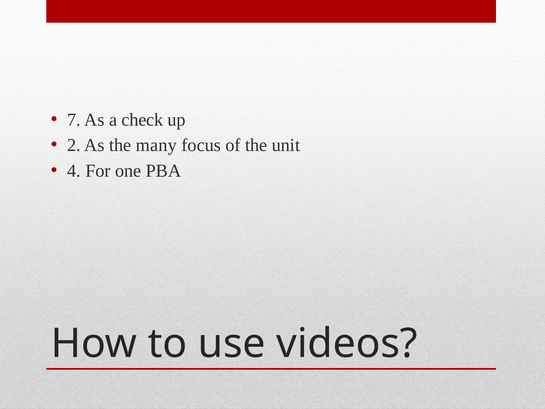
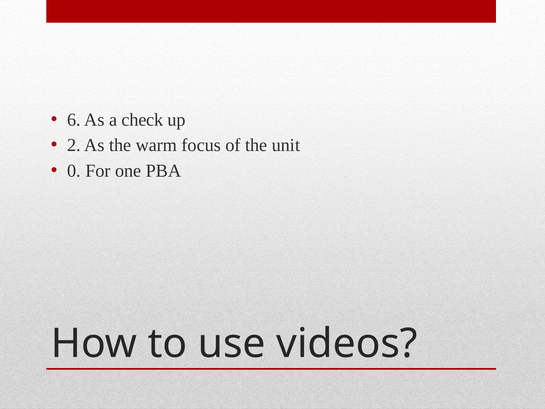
7: 7 -> 6 (74, 120)
many: many -> warm (156, 145)
4: 4 -> 0 (74, 171)
